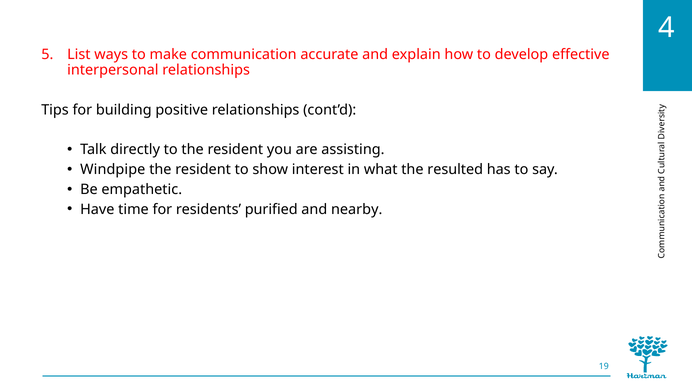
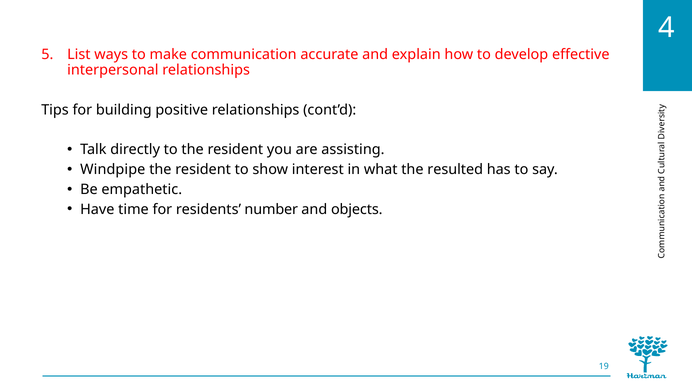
purified: purified -> number (271, 209)
nearby: nearby -> objects (357, 209)
